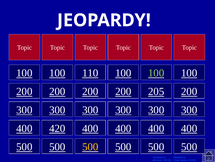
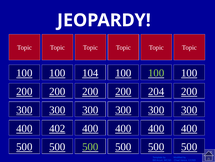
110: 110 -> 104 (90, 73)
205: 205 -> 204 (156, 91)
420: 420 -> 402 (57, 128)
500 colour: yellow -> light green (90, 146)
